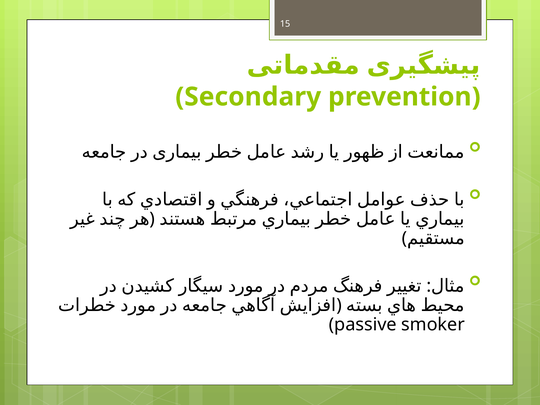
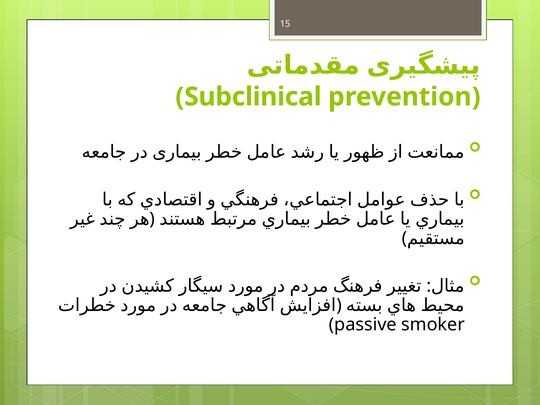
Secondary: Secondary -> Subclinical (253, 97)
